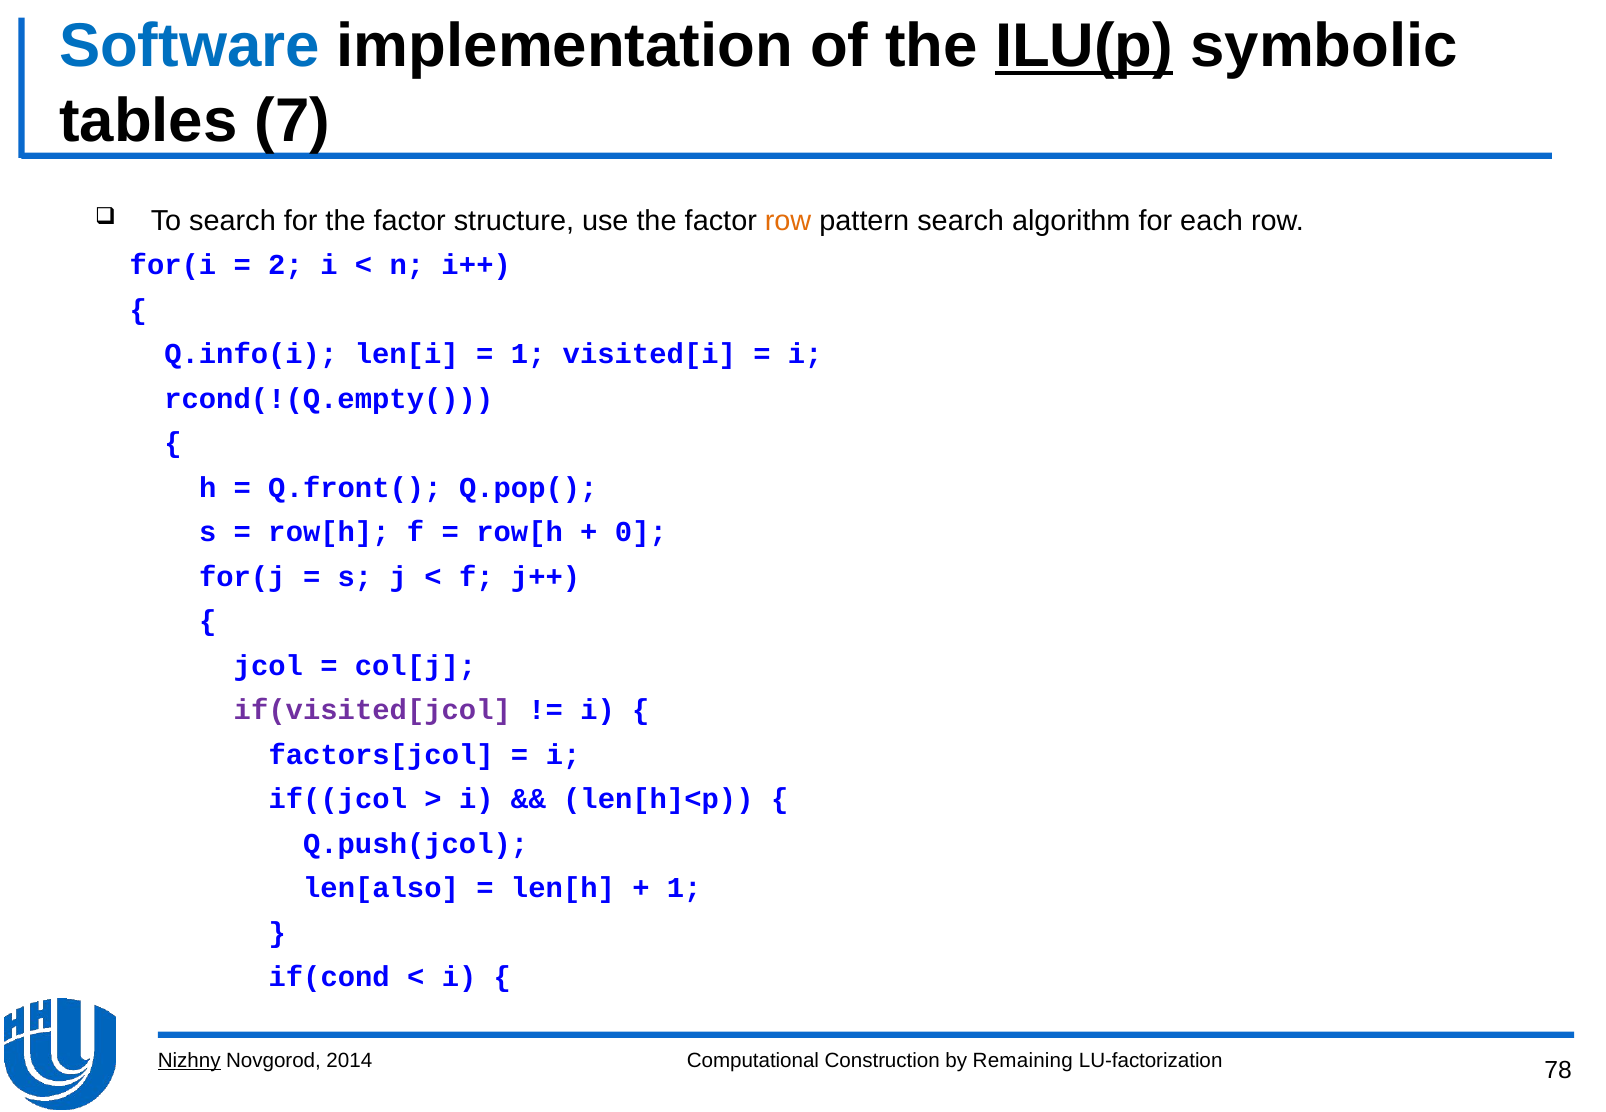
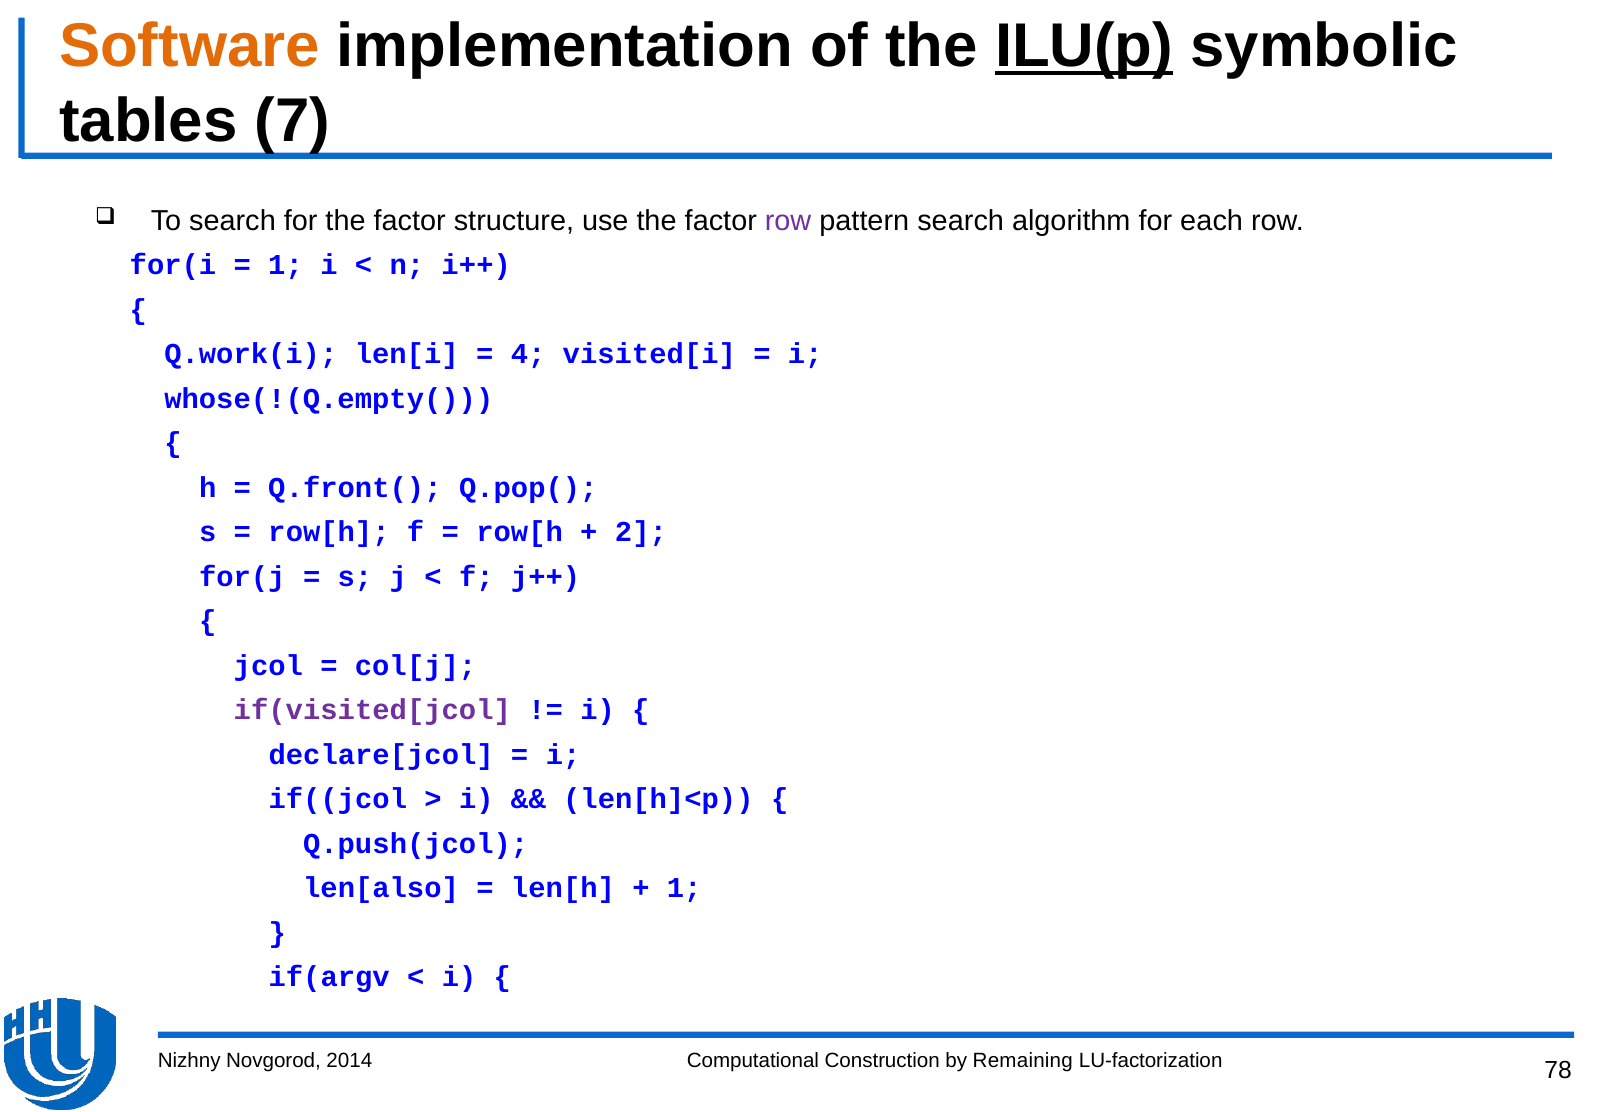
Software colour: blue -> orange (189, 47)
row colour: orange -> purple (788, 221)
2: 2 -> 1 (286, 265)
Q.info(i: Q.info(i -> Q.work(i (251, 354)
1: 1 -> 4 (528, 354)
rcond(!(Q.empty(: rcond(!(Q.empty( -> whose(!(Q.empty( (329, 399)
0: 0 -> 2 (641, 532)
factors[jcol: factors[jcol -> declare[jcol (381, 754)
if(cond: if(cond -> if(argv (329, 977)
Nizhny underline: present -> none (189, 1060)
